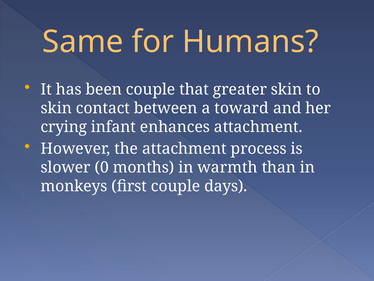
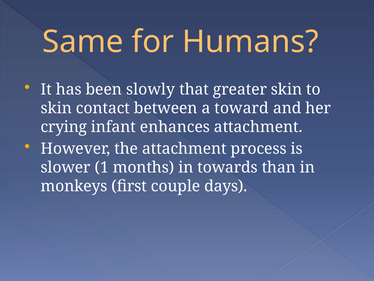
been couple: couple -> slowly (151, 89)
0: 0 -> 1 (102, 167)
warmth: warmth -> towards (228, 167)
